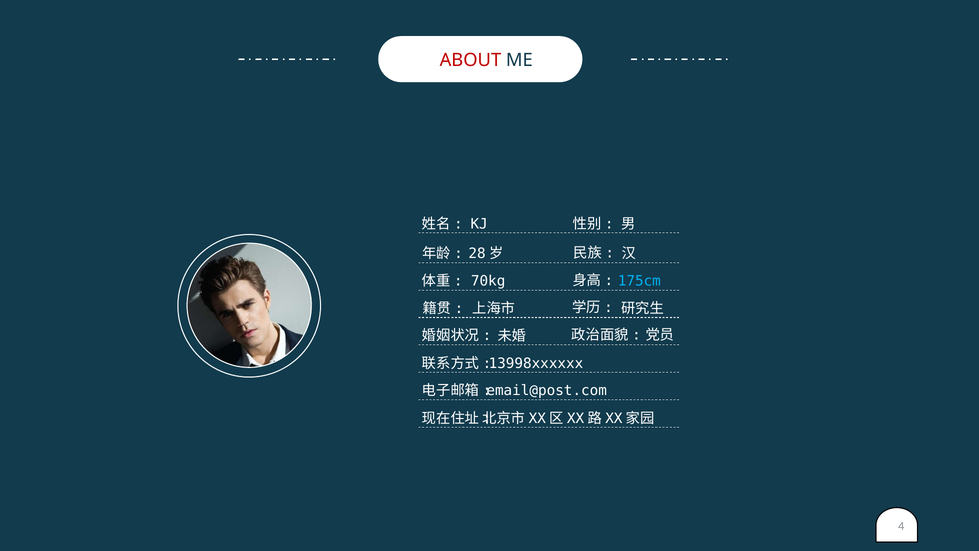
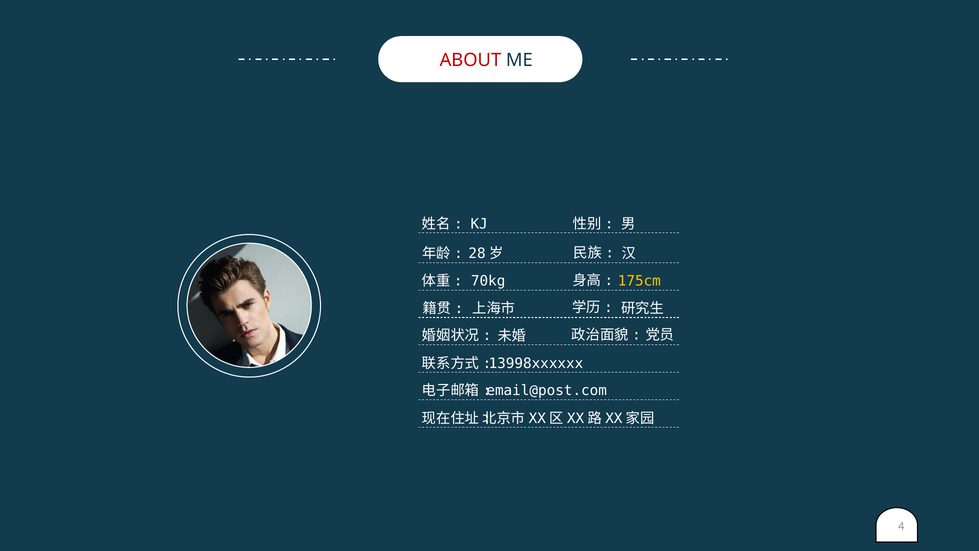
175cm colour: light blue -> yellow (639, 281)
